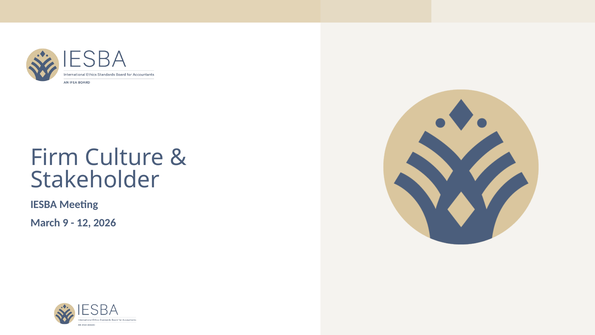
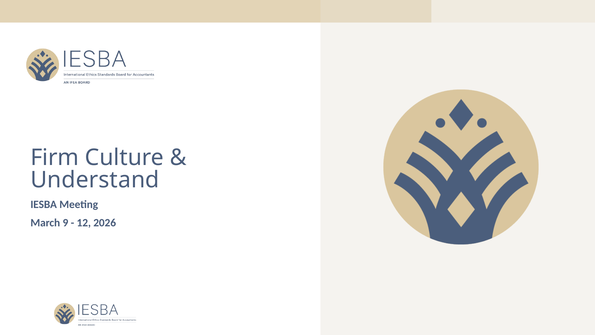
Stakeholder: Stakeholder -> Understand (95, 180)
